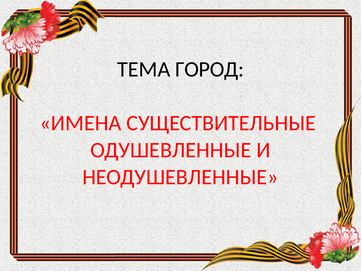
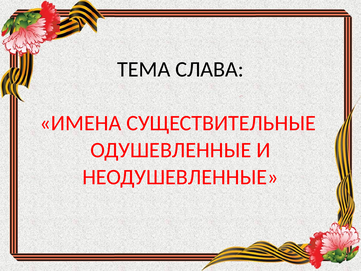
ГОРОД: ГОРОД -> СЛАВА (209, 69)
